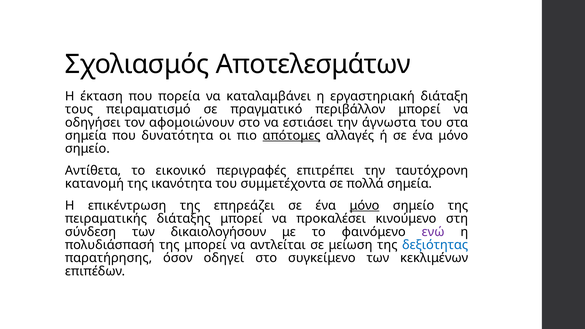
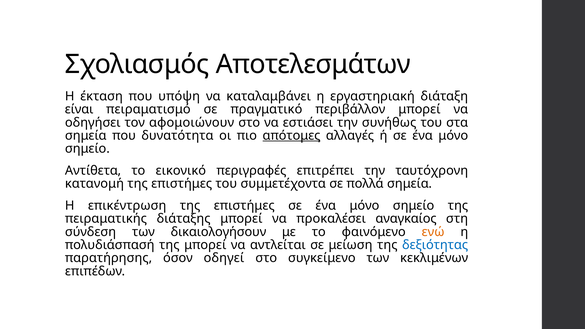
πορεία: πορεία -> υπόψη (179, 96)
τους: τους -> είναι (79, 109)
άγνωστα: άγνωστα -> συνήθως (389, 122)
κατανομή της ικανότητα: ικανότητα -> επιστήμες (182, 184)
επικέντρωση της επηρεάζει: επηρεάζει -> επιστήμες (244, 206)
μόνο underline: present -> none (364, 206)
κινούμενο: κινούμενο -> αναγκαίος (406, 219)
ενώ colour: purple -> orange (433, 232)
